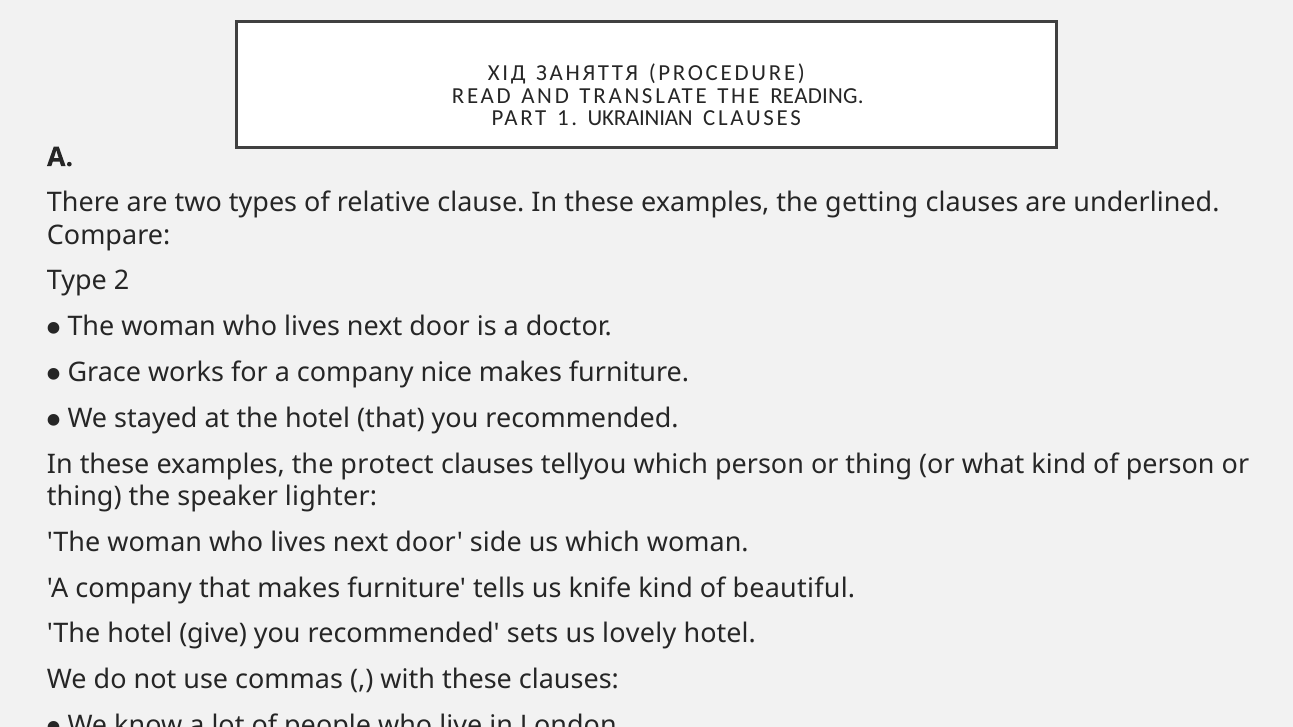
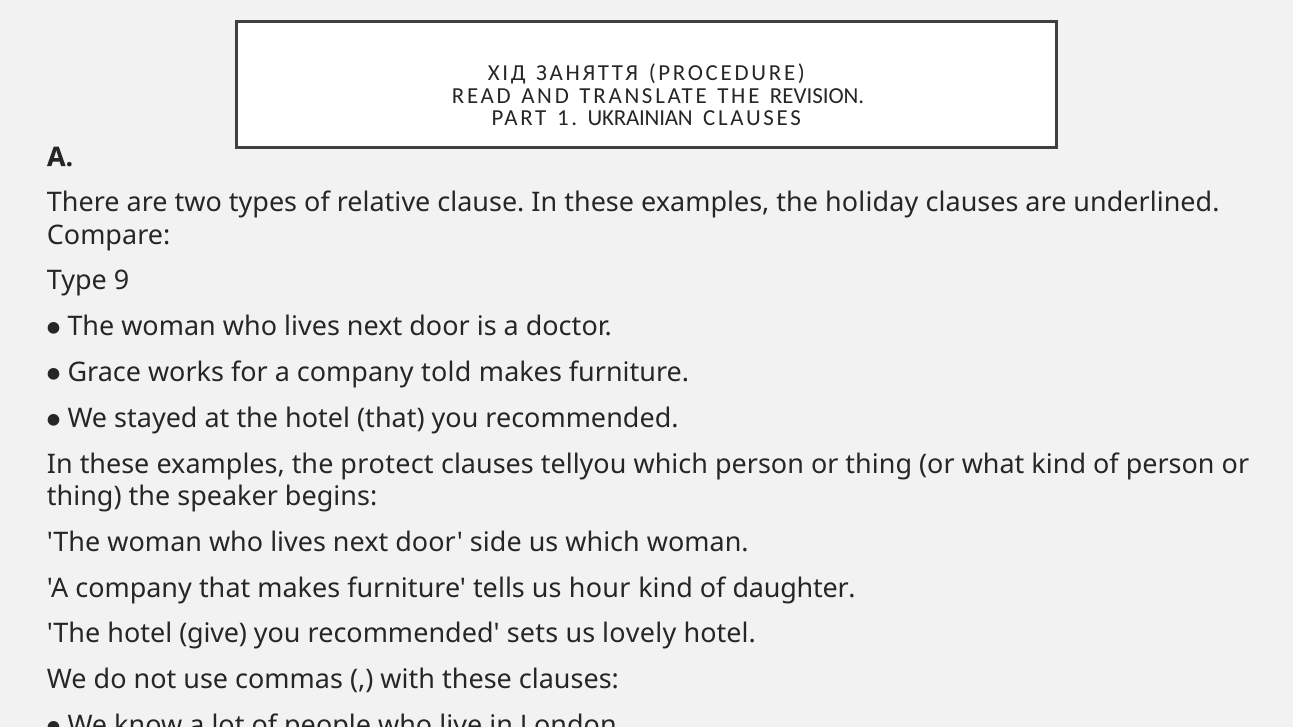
READING: READING -> REVISION (817, 96)
getting: getting -> holiday (872, 203)
2: 2 -> 9 (122, 281)
nice: nice -> told (446, 373)
lighter: lighter -> begins (331, 497)
knife: knife -> hour (600, 588)
beautiful: beautiful -> daughter (794, 588)
